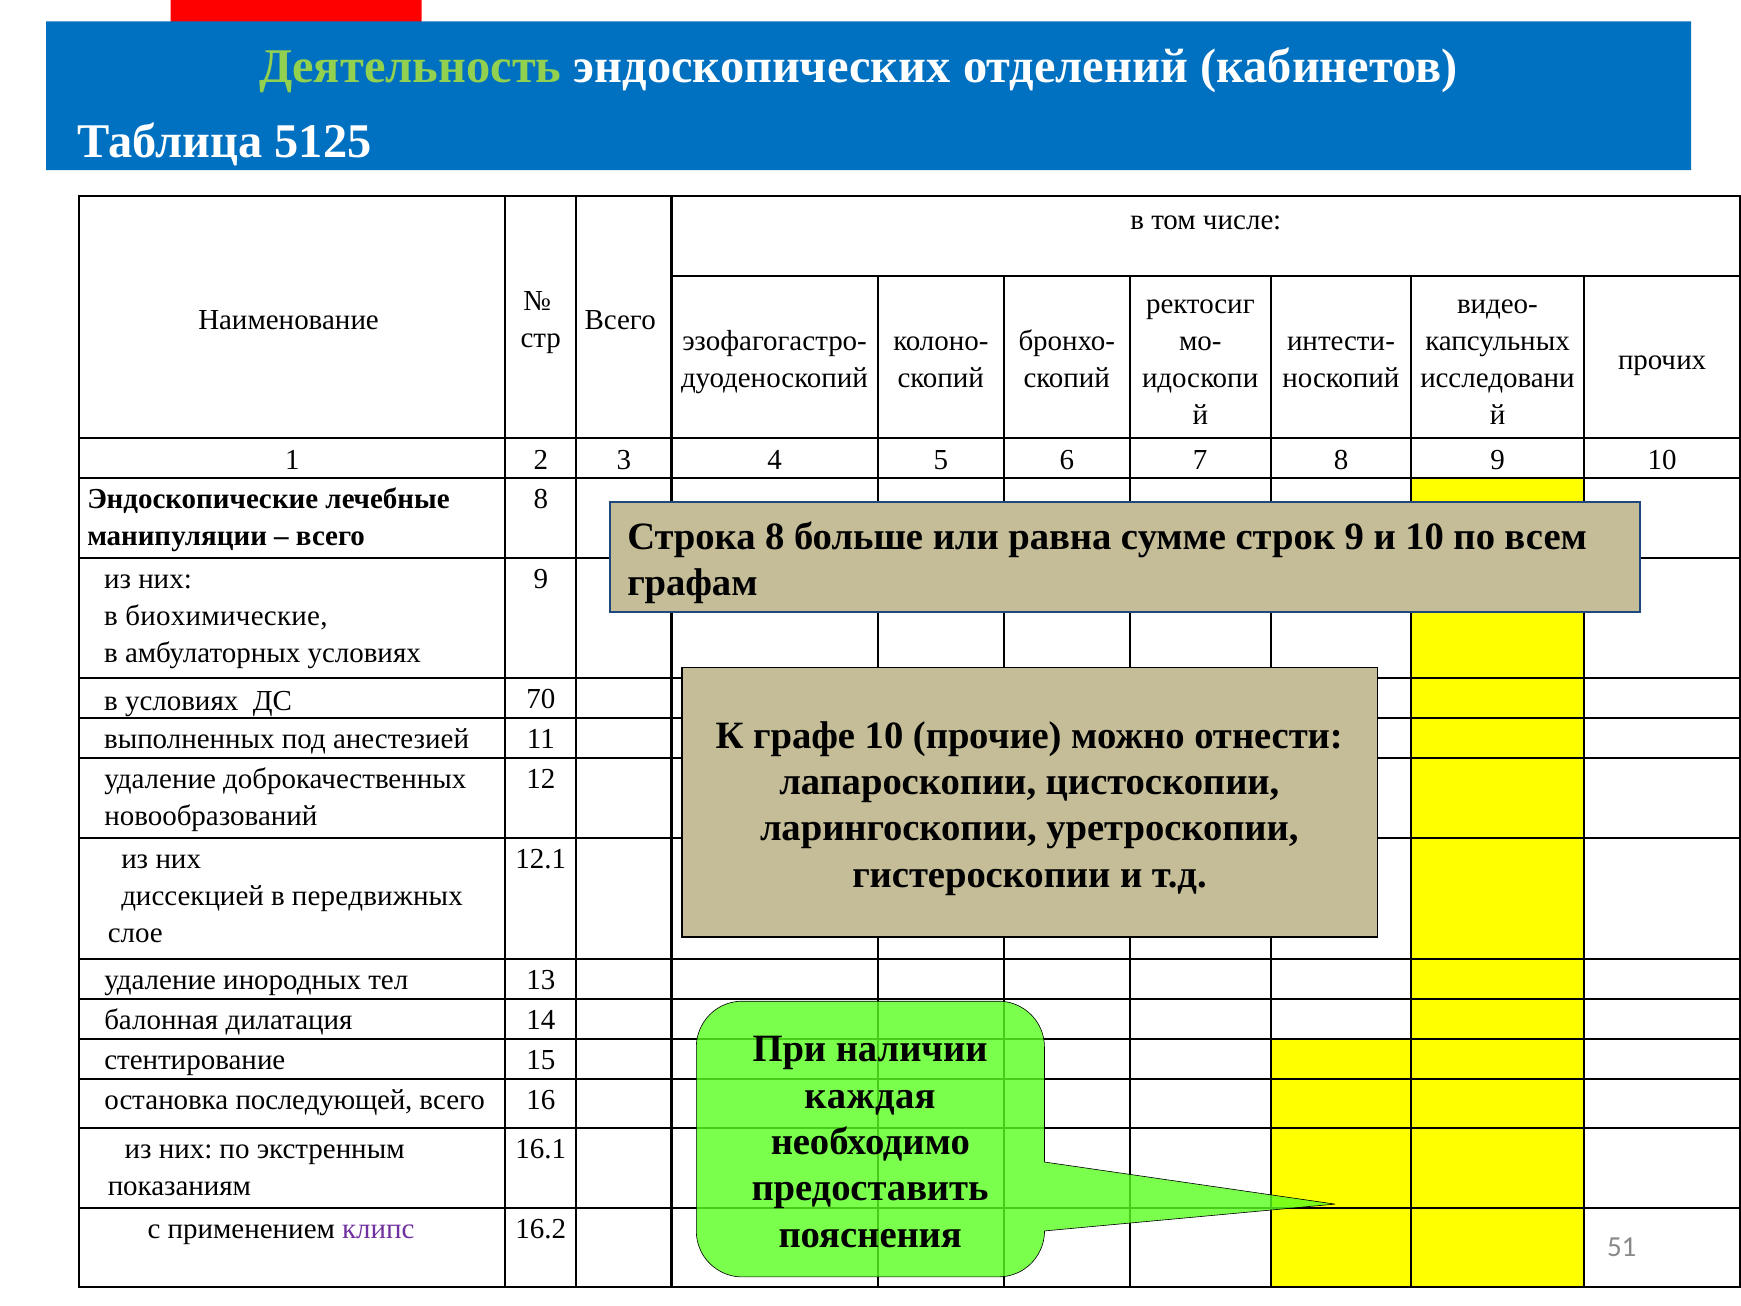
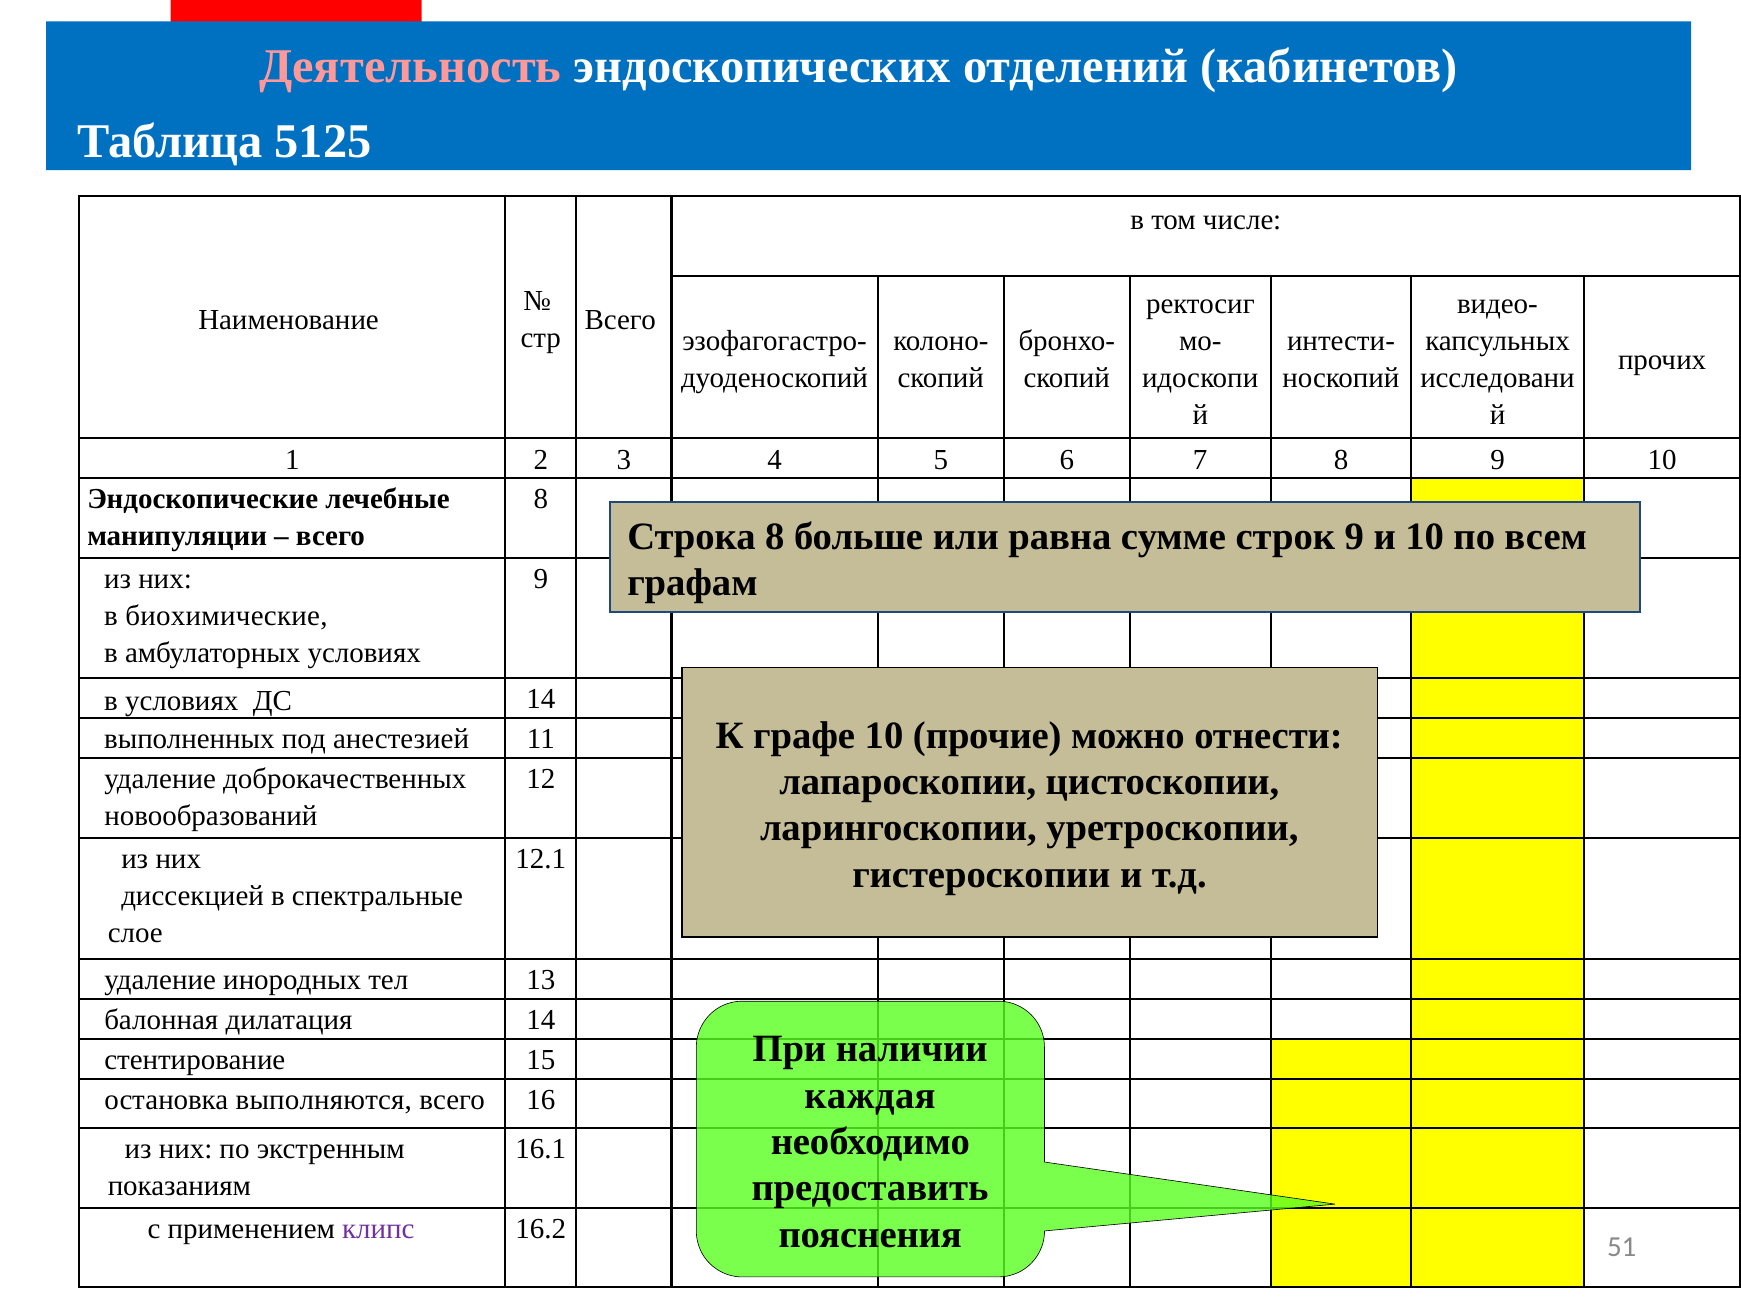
Деятельность colour: light green -> pink (410, 66)
ДС 70: 70 -> 14 (541, 699)
передвижных: передвижных -> спектральные (377, 896)
последующей: последующей -> выполняются (324, 1100)
